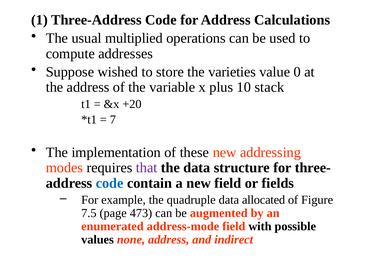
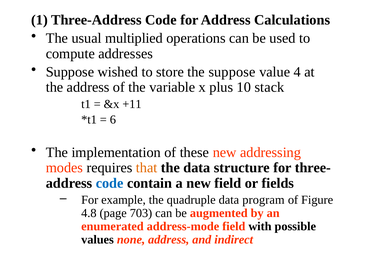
the varieties: varieties -> suppose (232, 72)
0: 0 -> 4 (297, 72)
+20: +20 -> +11 (132, 104)
7: 7 -> 6 (113, 120)
that colour: purple -> orange (147, 168)
allocated: allocated -> program (263, 200)
7.5: 7.5 -> 4.8 (89, 213)
473: 473 -> 703 (141, 213)
